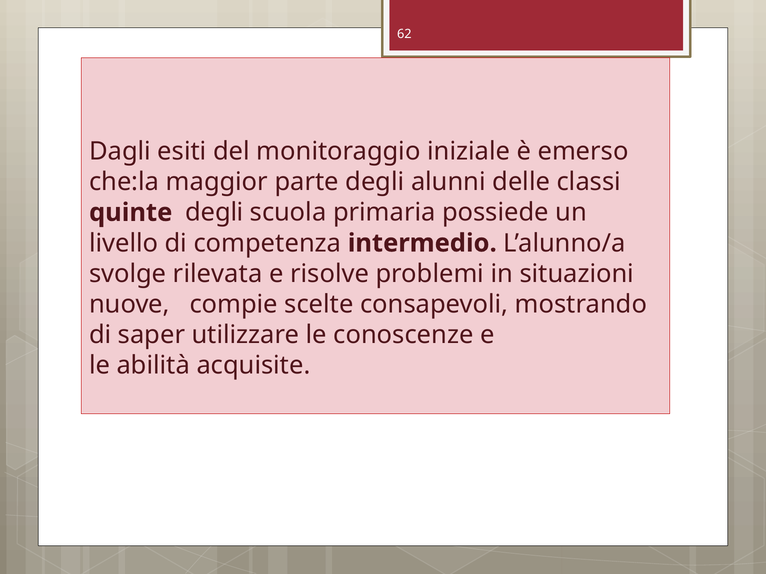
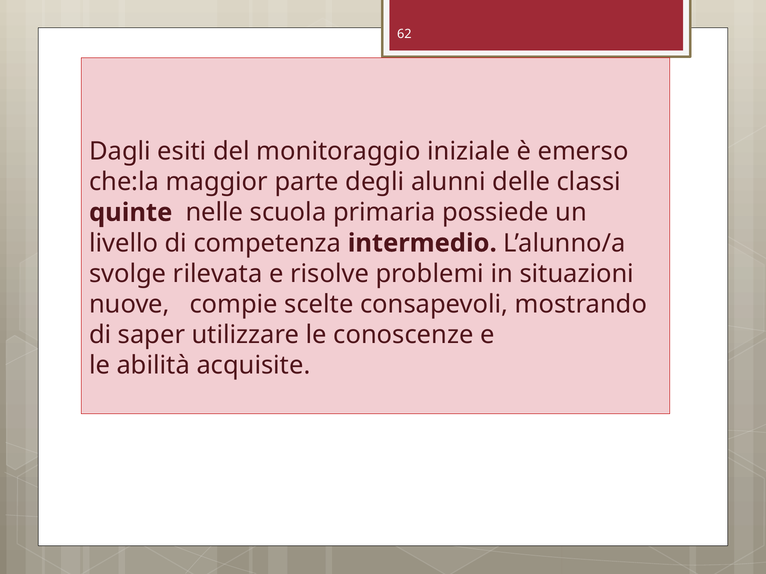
quinte degli: degli -> nelle (214, 213)
